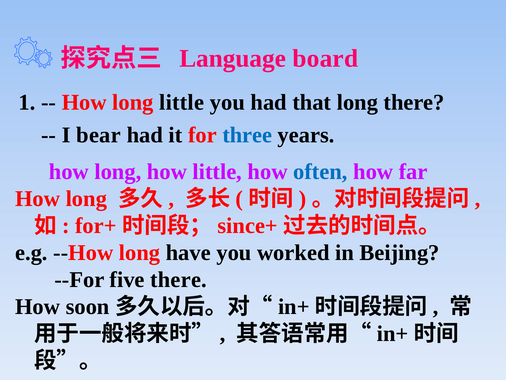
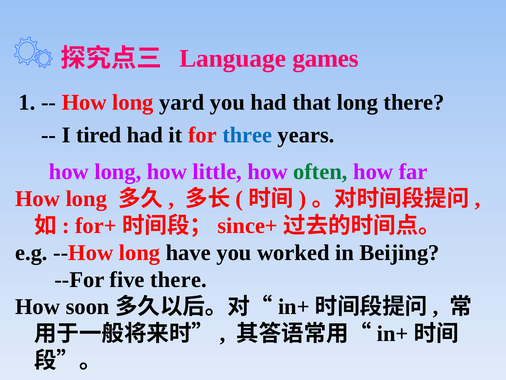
board: board -> games (326, 58)
long little: little -> yard (182, 102)
bear: bear -> tired (99, 135)
often colour: blue -> green (320, 171)
